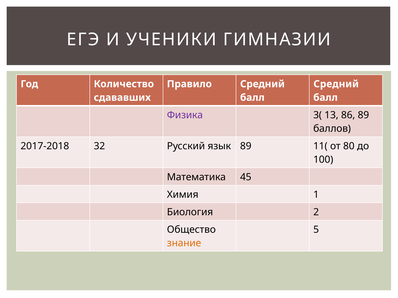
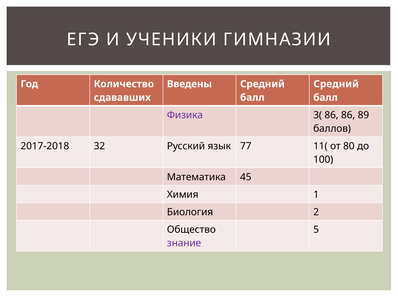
Правило: Правило -> Введены (189, 84)
3( 13: 13 -> 86 (331, 115)
язык 89: 89 -> 77 (246, 146)
знание colour: orange -> purple (184, 244)
